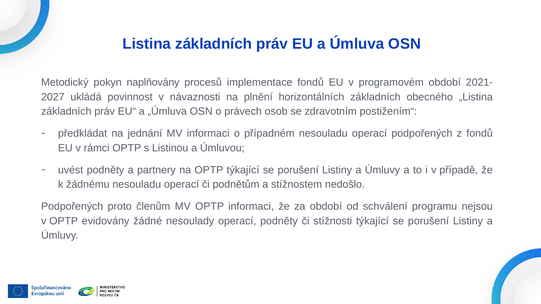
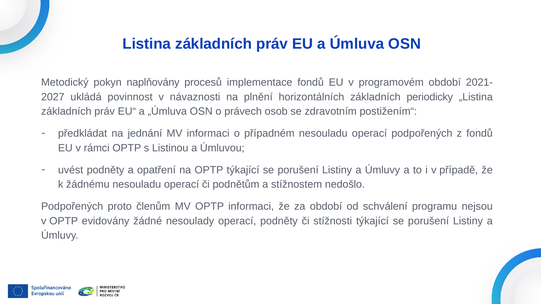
obecného: obecného -> periodicky (430, 97)
partnery: partnery -> opatření (156, 170)
